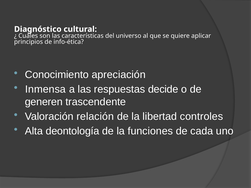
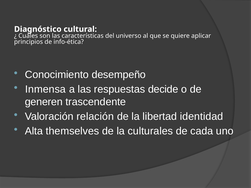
apreciación: apreciación -> desempeño (119, 75)
controles: controles -> identidad (202, 117)
deontología: deontología -> themselves (72, 131)
funciones: funciones -> culturales (150, 131)
